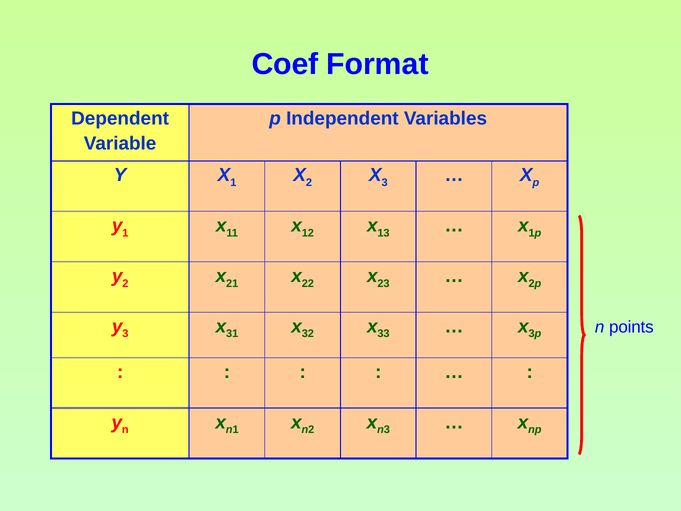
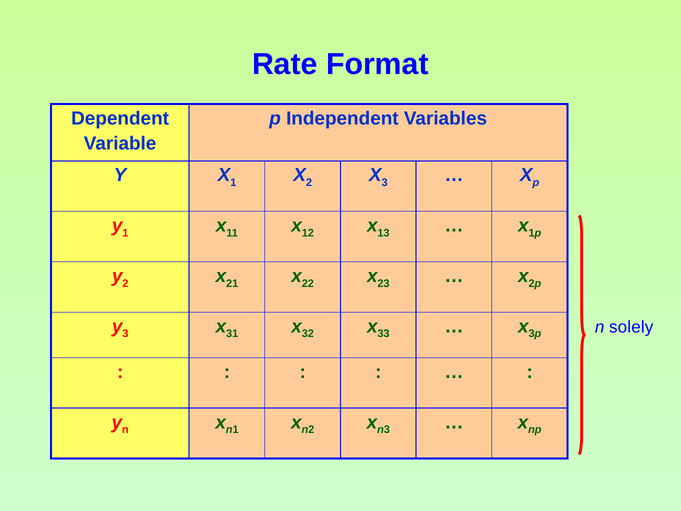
Coef: Coef -> Rate (285, 64)
points: points -> solely (631, 327)
